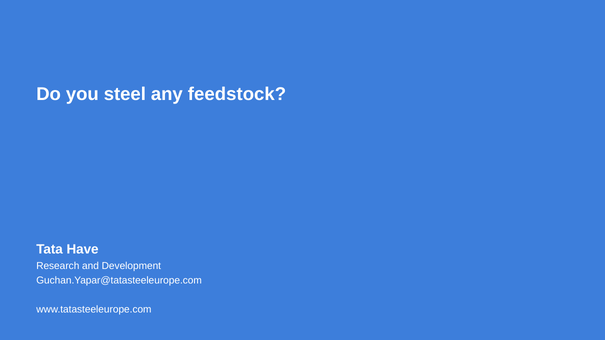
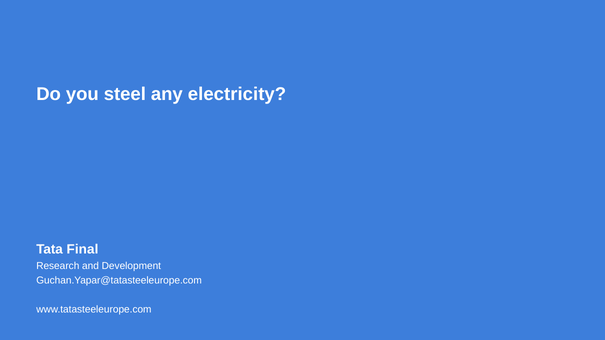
feedstock: feedstock -> electricity (237, 94)
Have: Have -> Final (82, 250)
